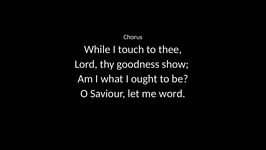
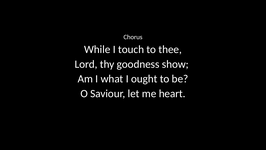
word: word -> heart (172, 93)
